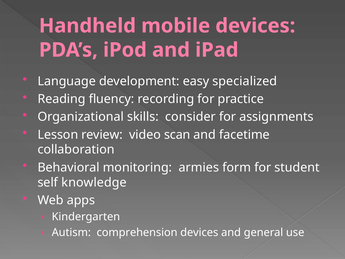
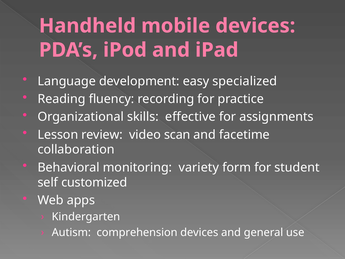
consider: consider -> effective (190, 117)
armies: armies -> variety (199, 167)
knowledge: knowledge -> customized (94, 182)
